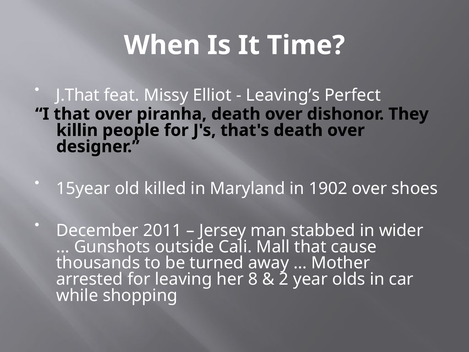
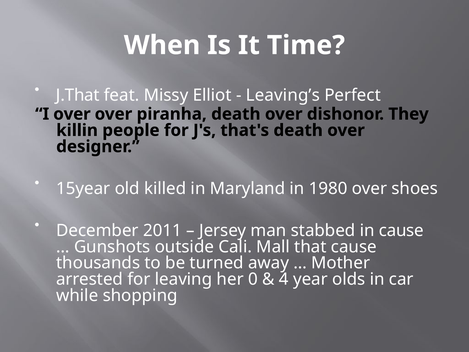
I that: that -> over (72, 114)
1902: 1902 -> 1980 (328, 188)
in wider: wider -> cause (401, 230)
8: 8 -> 0 (253, 279)
2: 2 -> 4 (284, 279)
